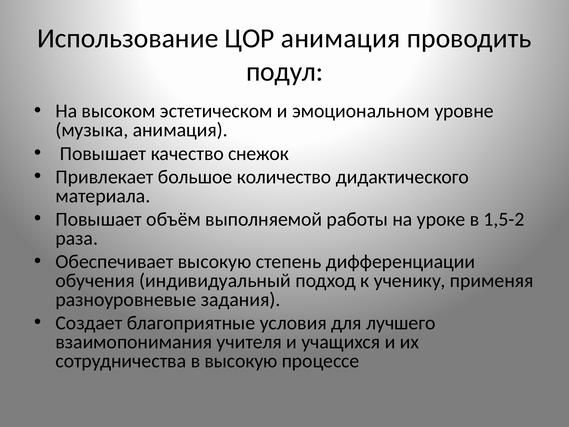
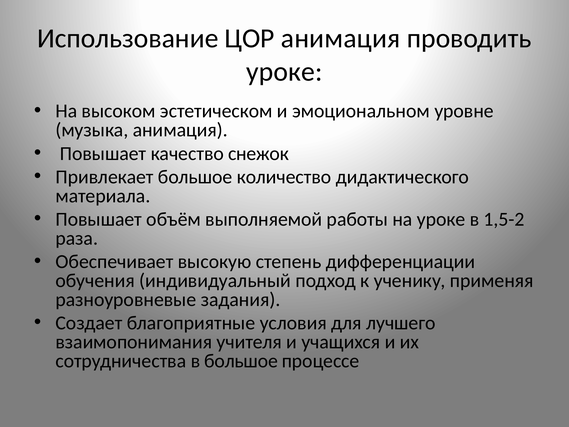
подул: подул -> уроке (284, 72)
в высокую: высокую -> большое (241, 361)
